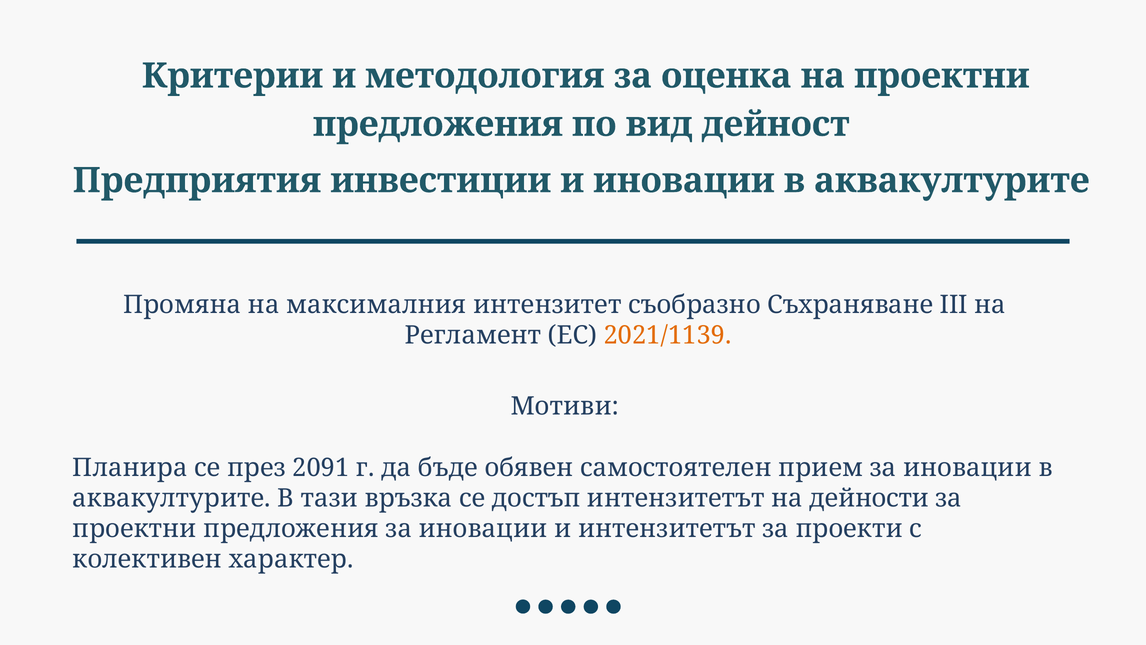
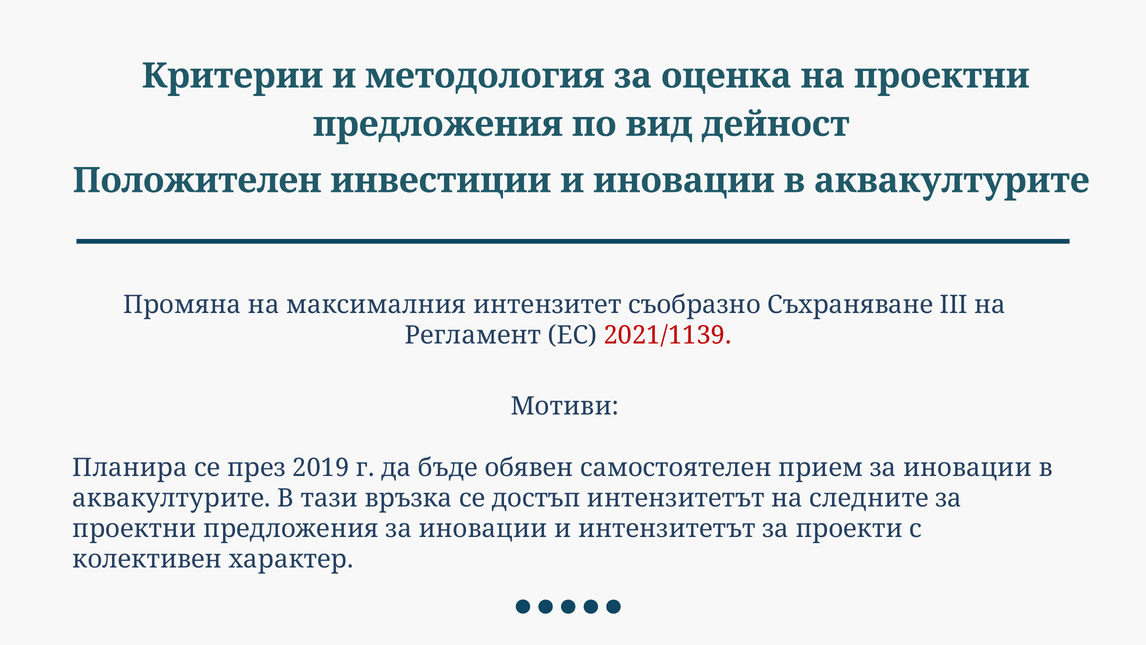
Предприятия: Предприятия -> Положителен (197, 180)
2021/1139 colour: orange -> red (668, 335)
2091: 2091 -> 2019 (321, 467)
дейности: дейности -> следните (869, 498)
